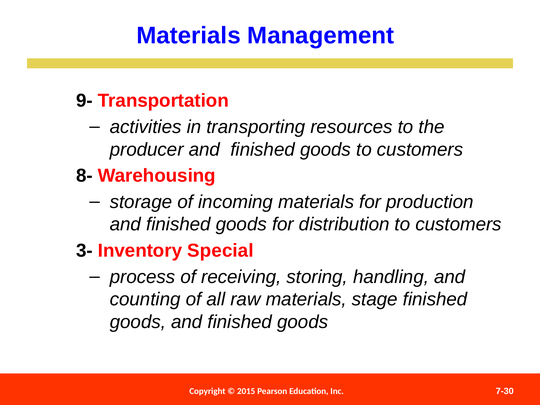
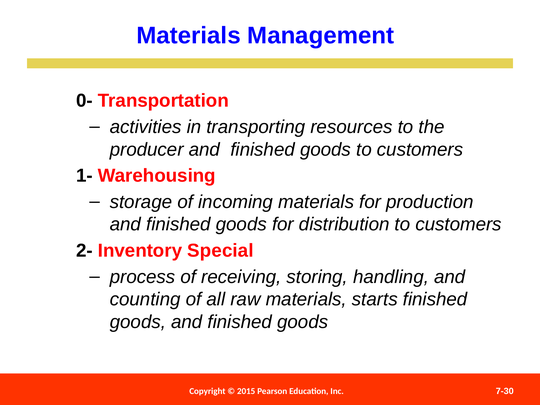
9-: 9- -> 0- (84, 101)
8-: 8- -> 1- (84, 176)
3-: 3- -> 2- (84, 251)
stage: stage -> starts (375, 299)
